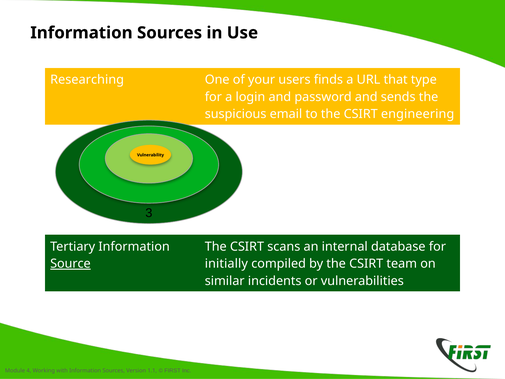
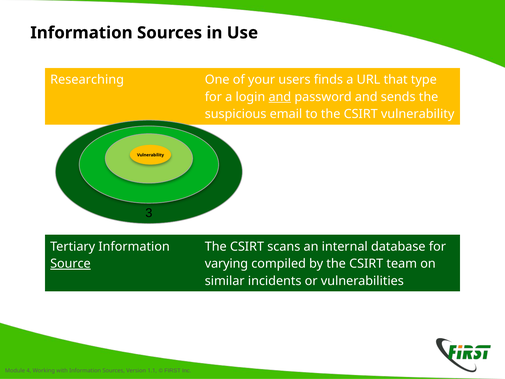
and underline: none -> present (280, 97)
CSIRT engineering: engineering -> vulnerability (418, 114)
initially: initially -> varying (226, 264)
